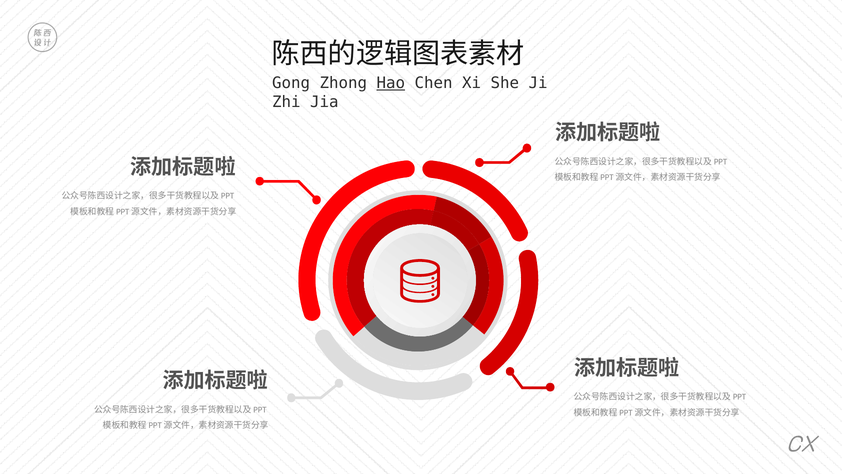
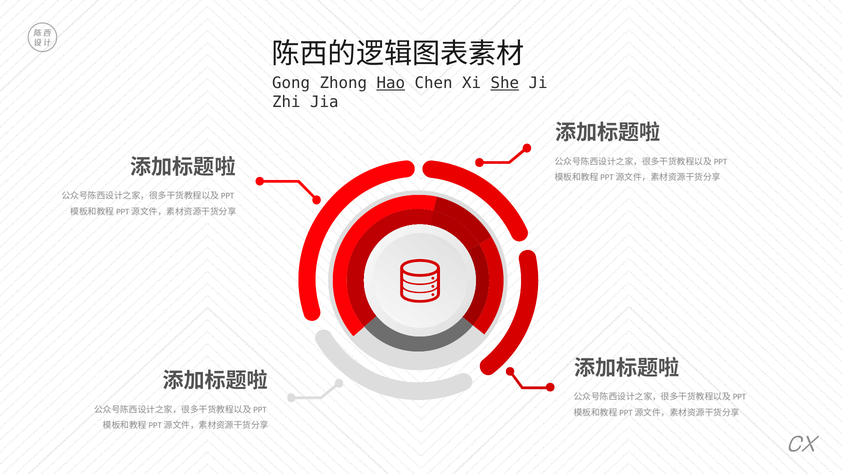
She underline: none -> present (505, 83)
